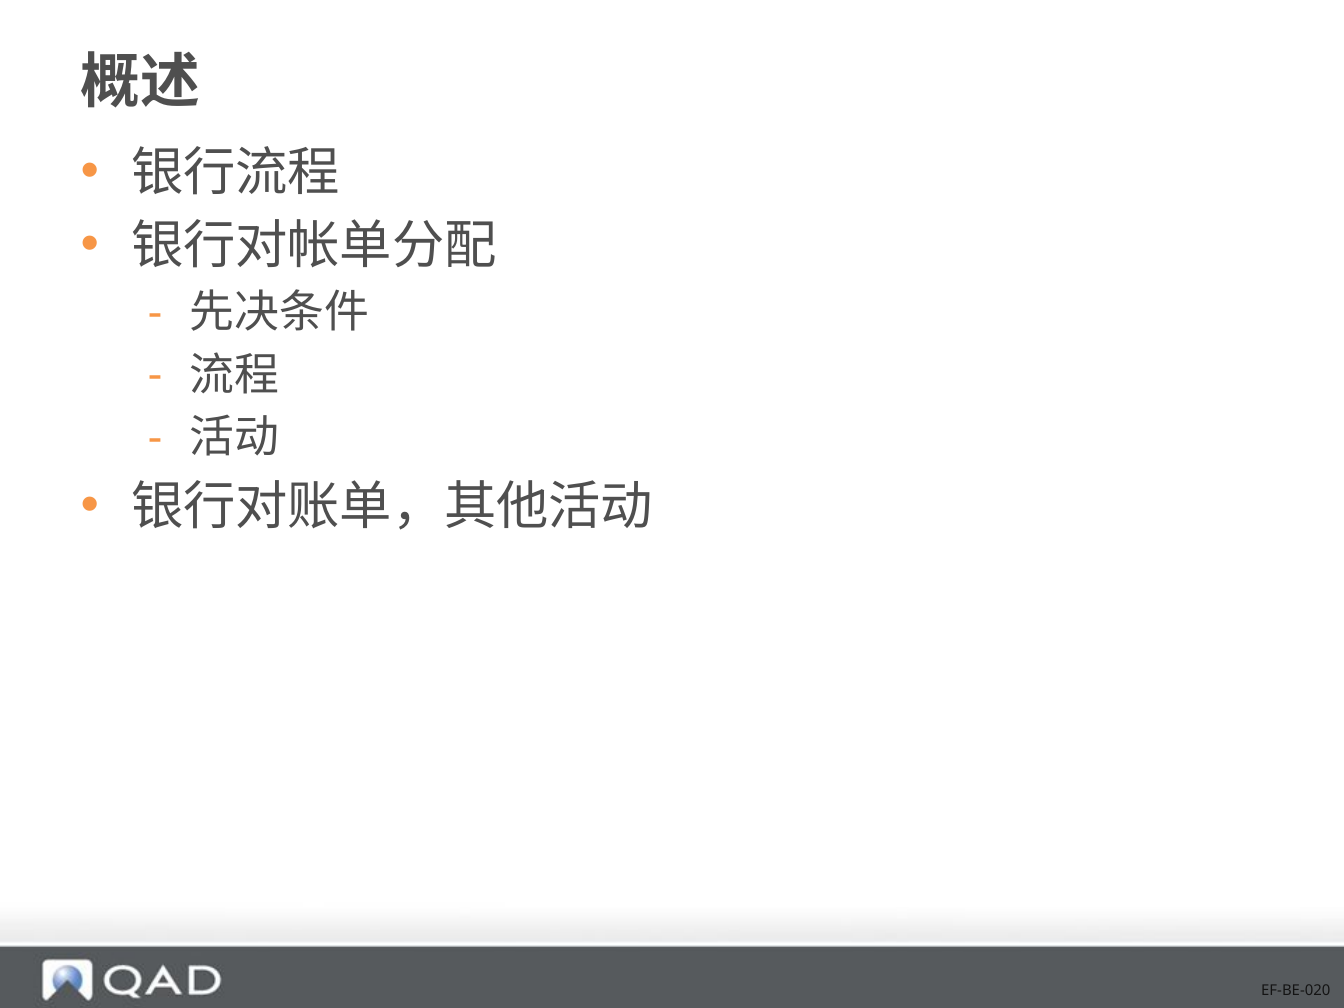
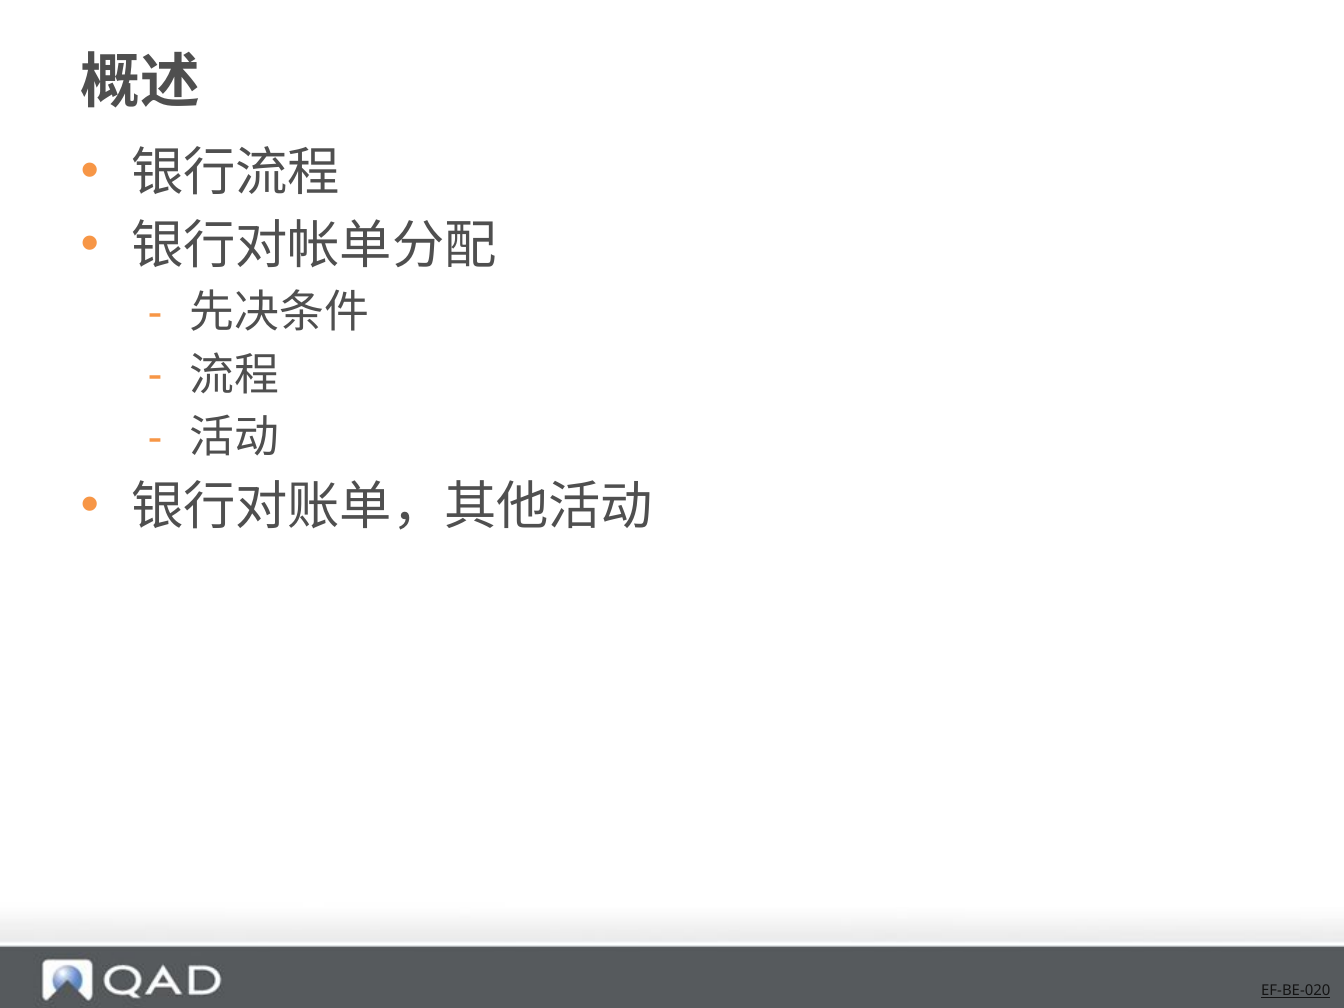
EF-BE-020 underline: none -> present (1296, 991)
